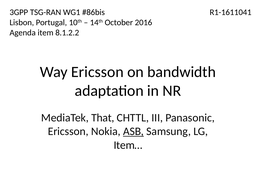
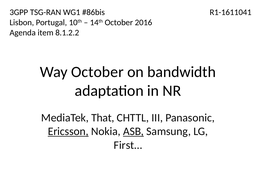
Way Ericsson: Ericsson -> October (97, 72)
Ericsson underline: none -> present (68, 131)
Item…: Item… -> First… (128, 145)
